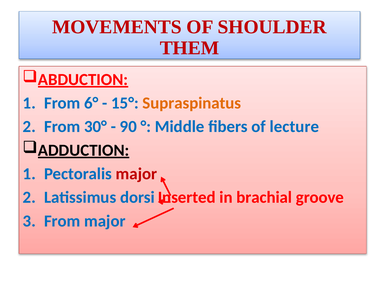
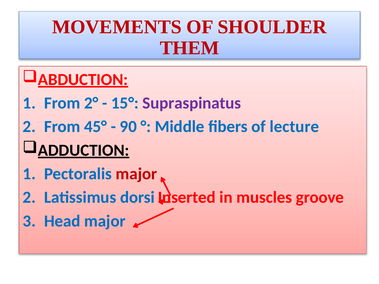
6°: 6° -> 2° (91, 103)
Supraspinatus colour: orange -> purple (192, 103)
30°: 30° -> 45° (96, 127)
brachial: brachial -> muscles (264, 198)
From: From -> Head (62, 221)
